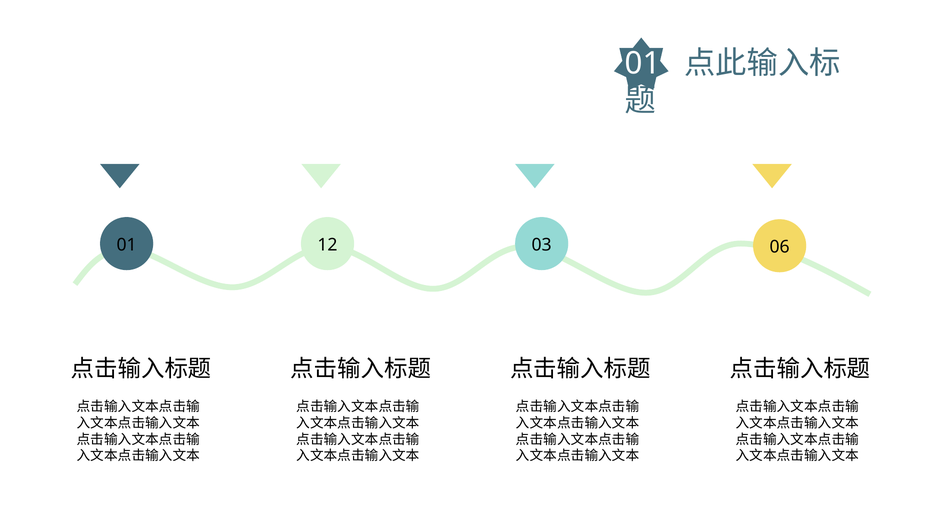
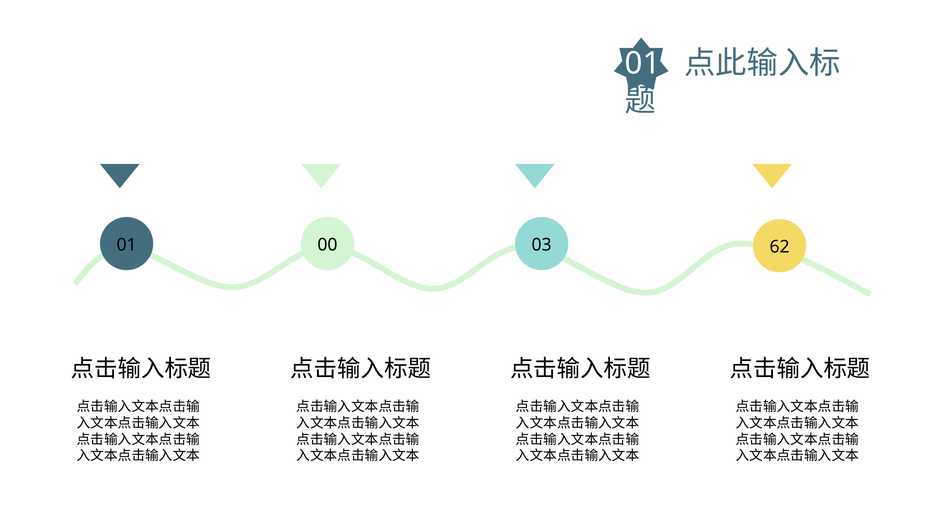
12: 12 -> 00 (327, 245)
06: 06 -> 62 (780, 247)
